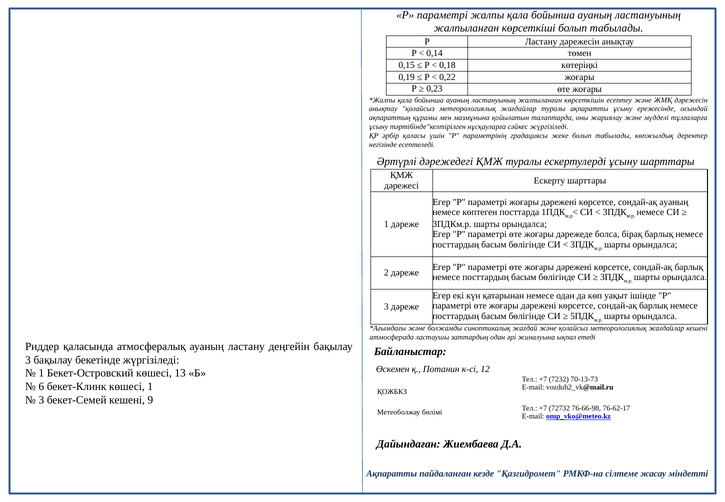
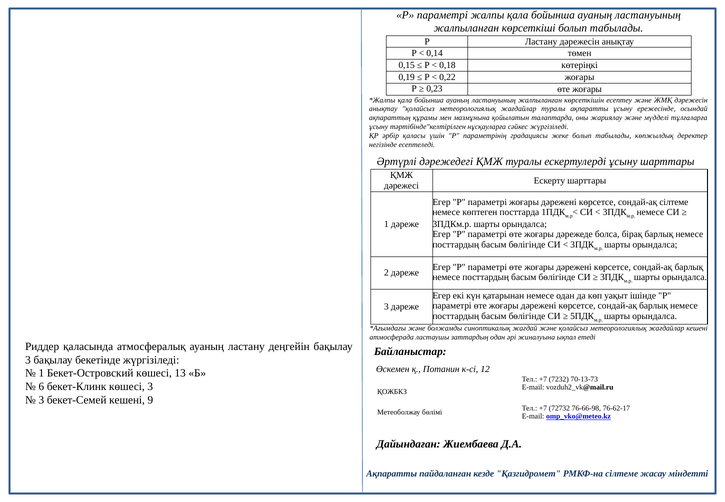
сондай-ақ ауаның: ауаның -> сілтеме (674, 202)
көшесі 1: 1 -> 3 (150, 387)
